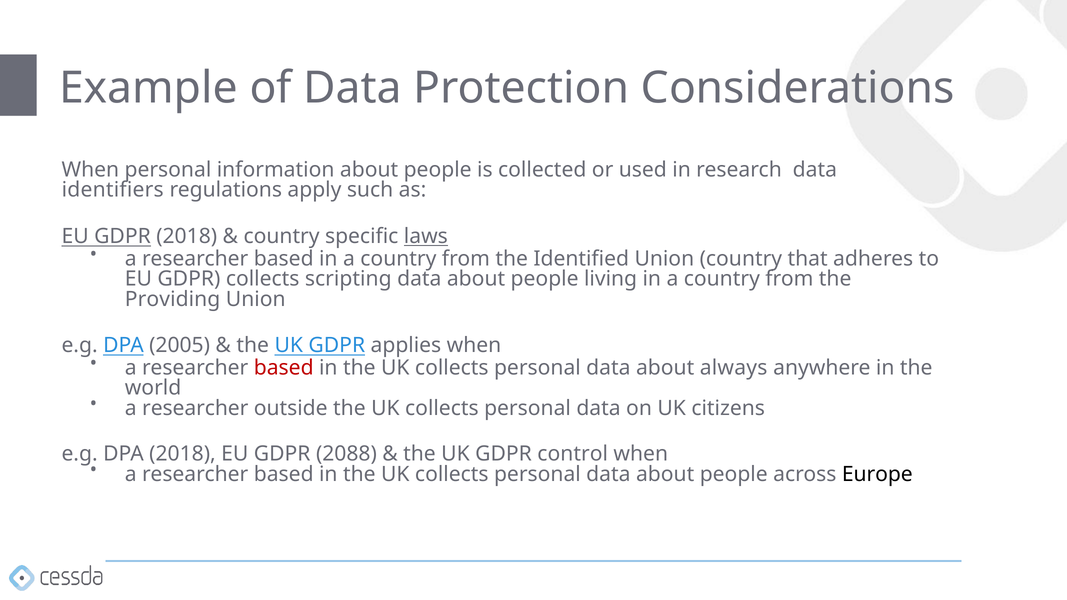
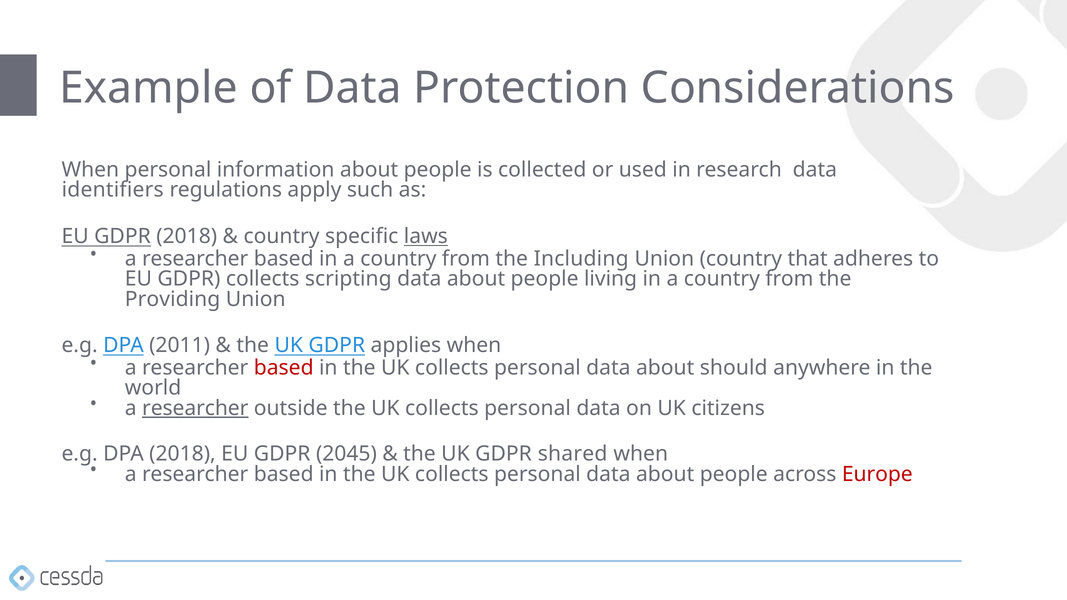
Identified: Identified -> Including (581, 259)
2005: 2005 -> 2011 (180, 346)
always: always -> should (734, 368)
researcher underline: none -> present (195, 408)
2088: 2088 -> 2045 (346, 454)
control: control -> shared (573, 454)
Europe colour: black -> red (877, 474)
